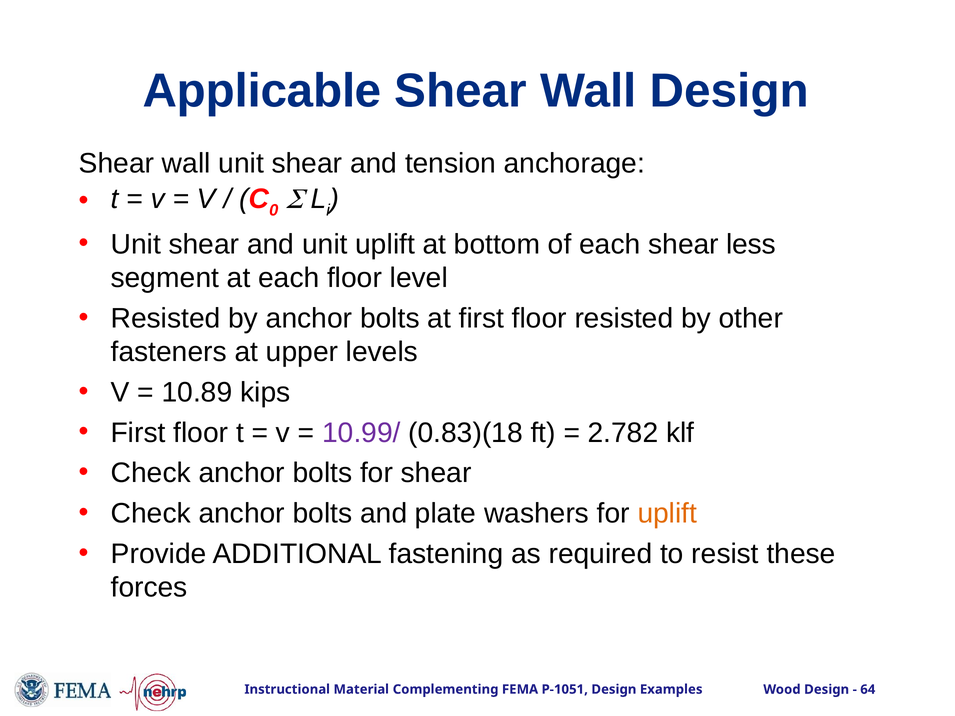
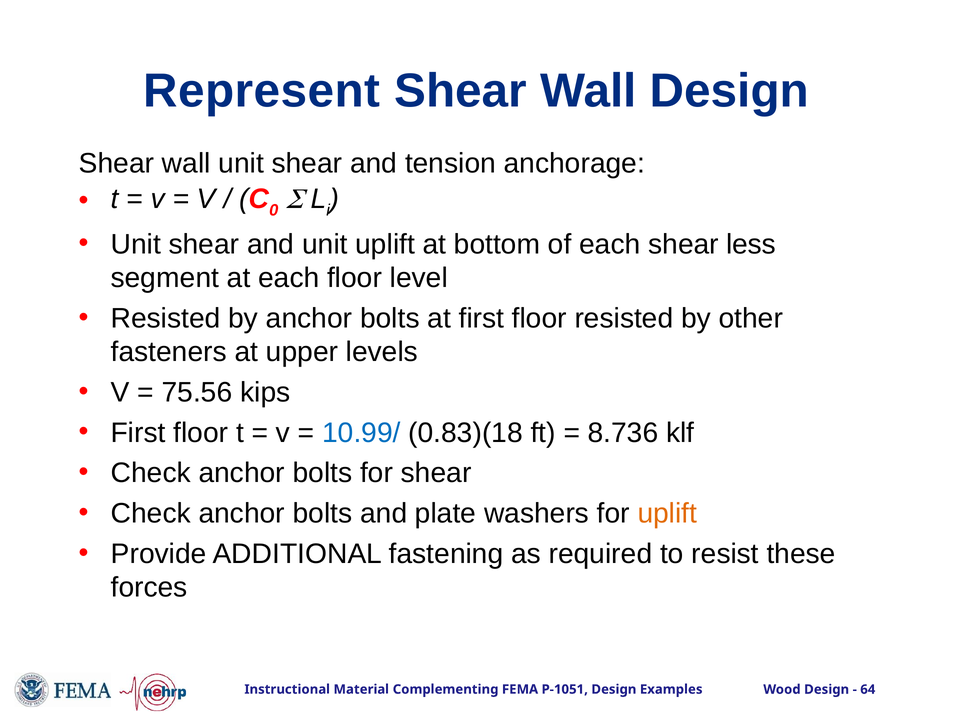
Applicable: Applicable -> Represent (262, 91)
10.89: 10.89 -> 75.56 (197, 392)
10.99/ colour: purple -> blue (361, 433)
2.782: 2.782 -> 8.736 (623, 433)
